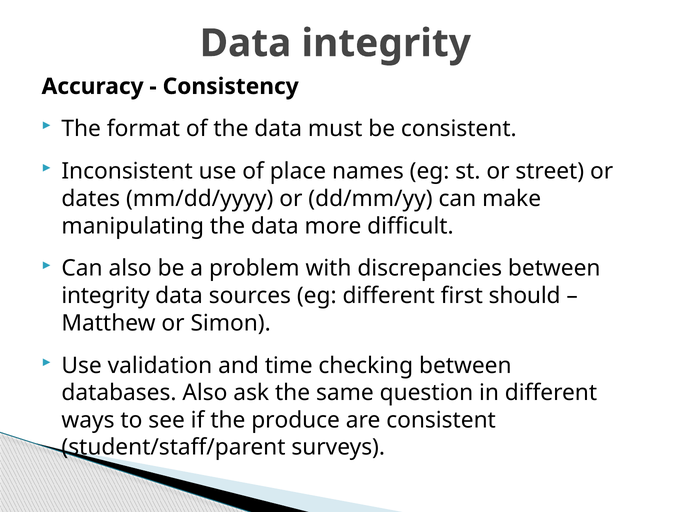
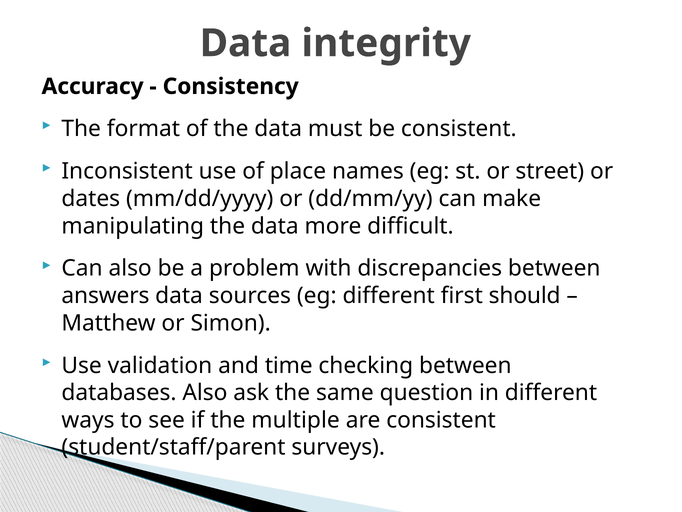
integrity: integrity -> answers (105, 295)
produce: produce -> multiple (296, 420)
